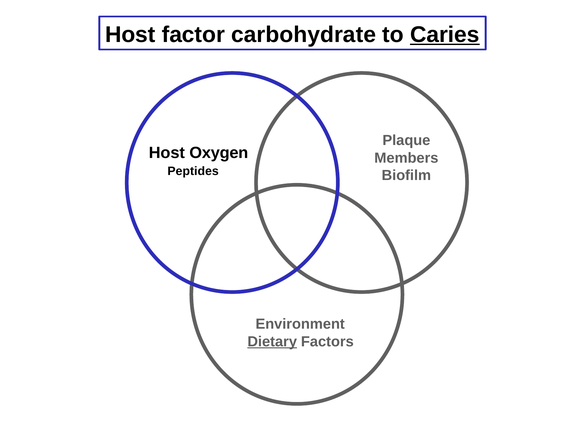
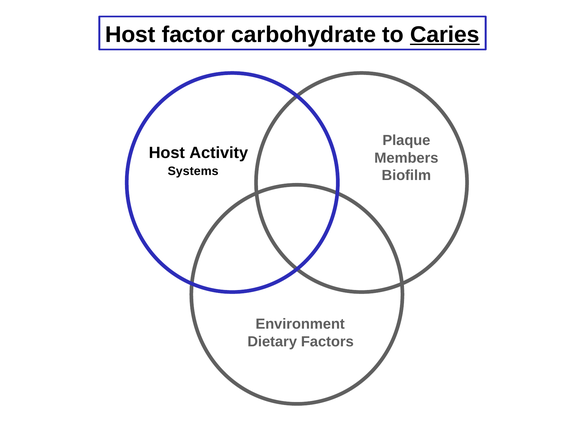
Oxygen: Oxygen -> Activity (219, 153)
Peptides: Peptides -> Systems (193, 172)
Dietary underline: present -> none (272, 342)
